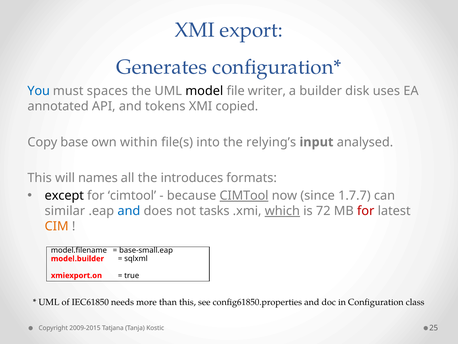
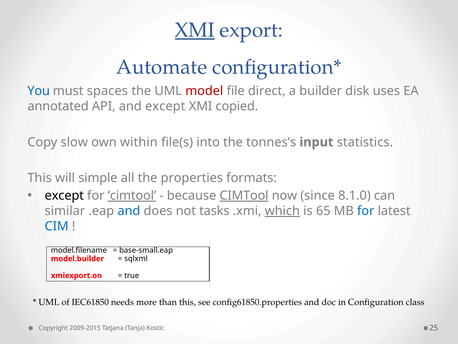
XMI underline: none -> present (195, 30)
Generates: Generates -> Automate (162, 67)
model colour: black -> red (204, 91)
writer: writer -> direct (267, 91)
and tokens: tokens -> except (165, 106)
base: base -> slow (74, 142)
relying’s: relying’s -> tonnes’s (271, 142)
analysed: analysed -> statistics (365, 142)
names: names -> simple (98, 178)
introduces: introduces -> properties (192, 178)
cimtool underline: none -> present (132, 195)
1.7.7: 1.7.7 -> 8.1.0 (354, 195)
72: 72 -> 65 (323, 211)
for colour: red -> blue (366, 211)
CIM colour: orange -> blue (57, 226)
